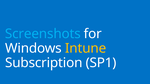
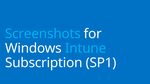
Intune colour: yellow -> light blue (86, 48)
